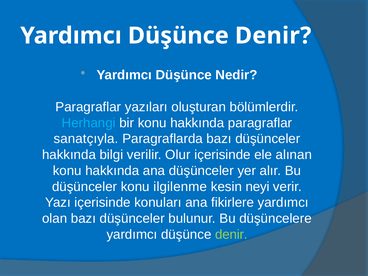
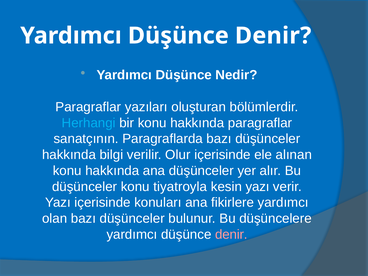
sanatçıyla: sanatçıyla -> sanatçının (86, 139)
ilgilenme: ilgilenme -> tiyatroyla (180, 187)
kesin neyi: neyi -> yazı (258, 187)
denir colour: light green -> pink (231, 234)
